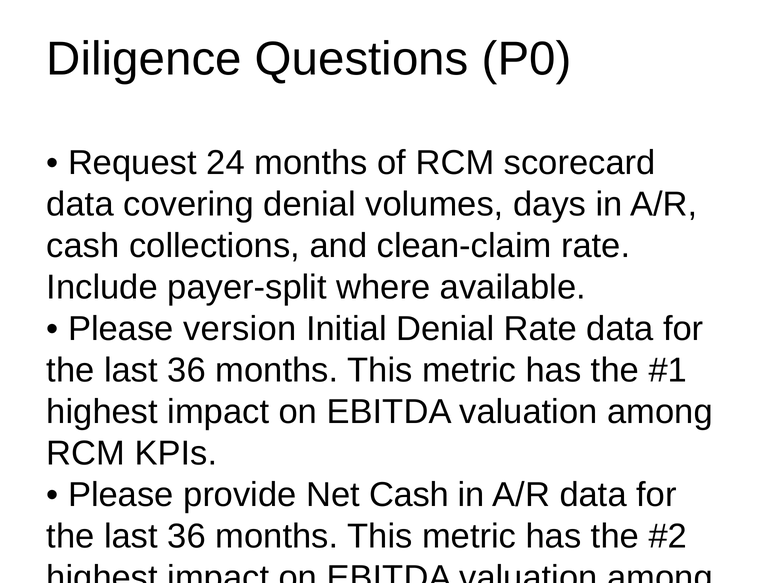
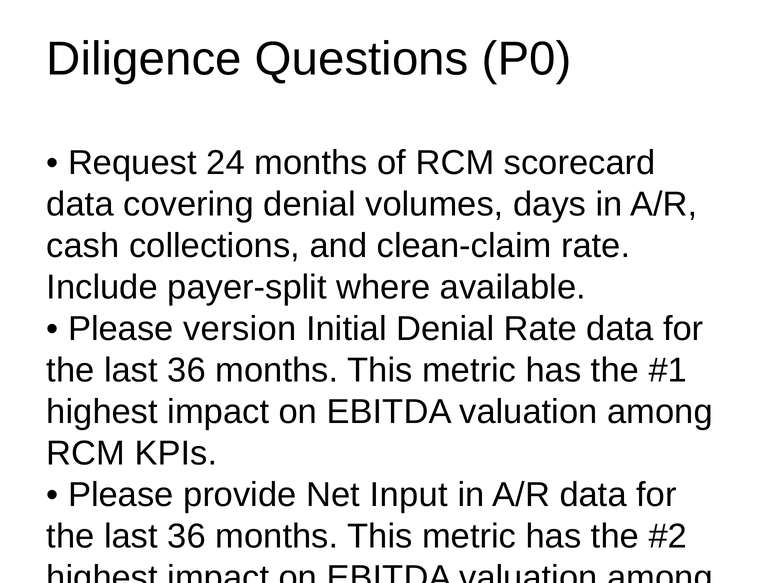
Net Cash: Cash -> Input (409, 495)
